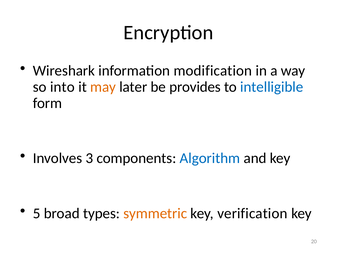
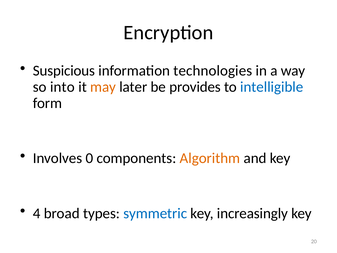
Wireshark: Wireshark -> Suspicious (64, 71)
modification: modification -> technologies (213, 71)
3: 3 -> 0 (89, 158)
Algorithm colour: blue -> orange (210, 158)
5: 5 -> 4 (37, 213)
symmetric colour: orange -> blue (155, 213)
verification: verification -> increasingly (252, 213)
